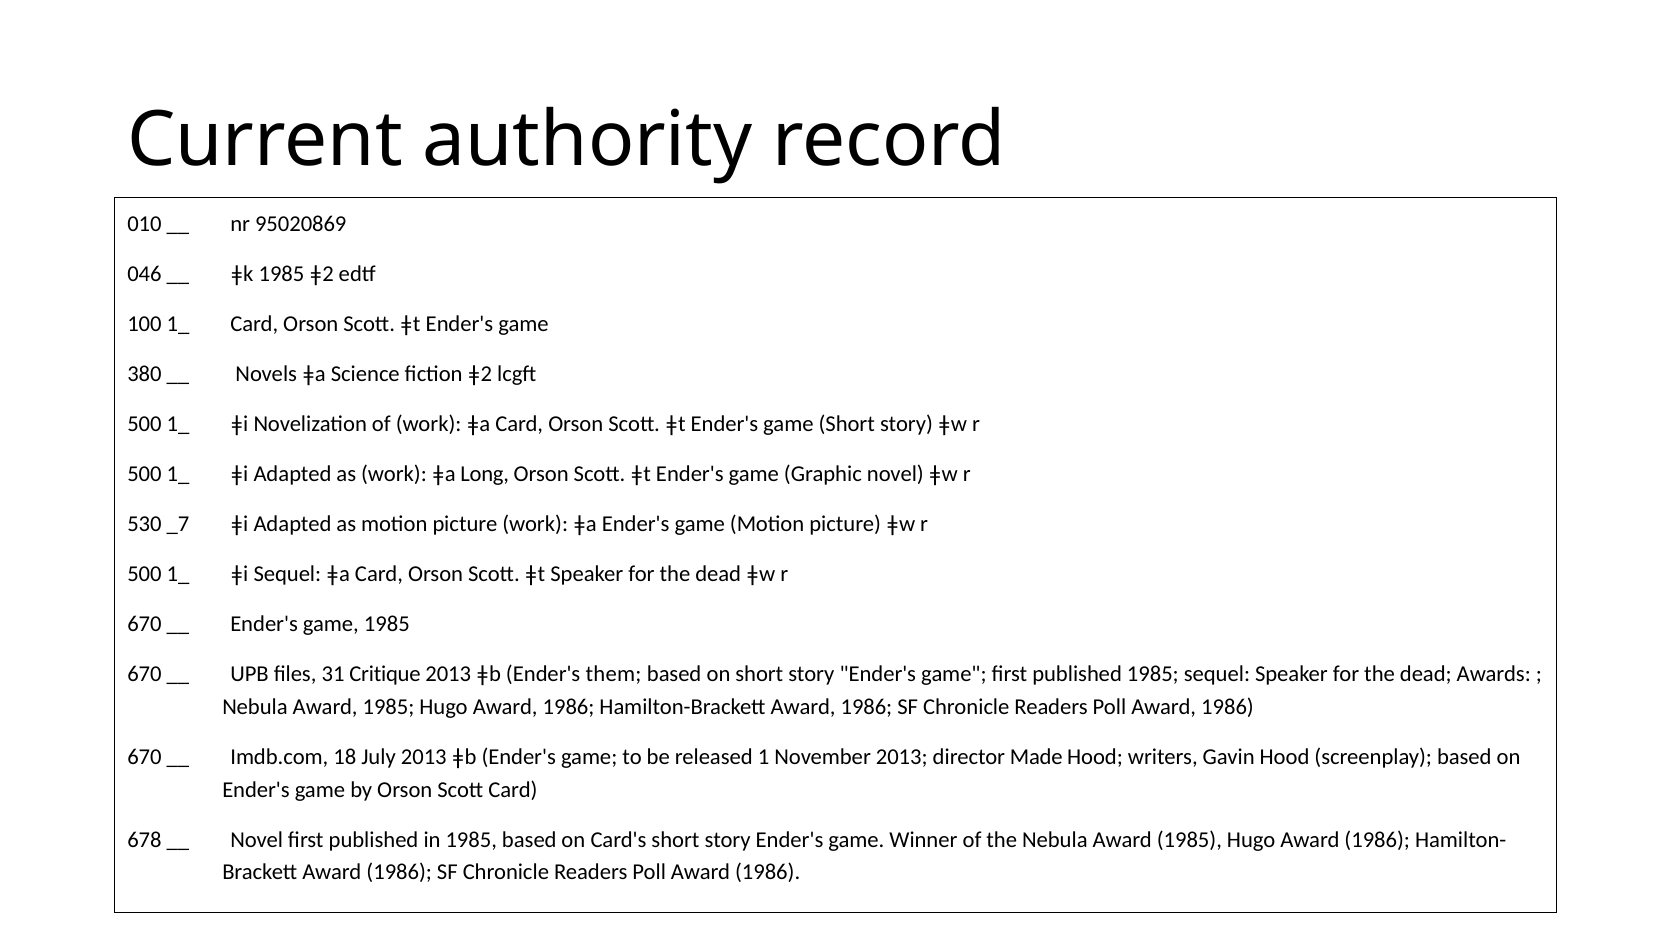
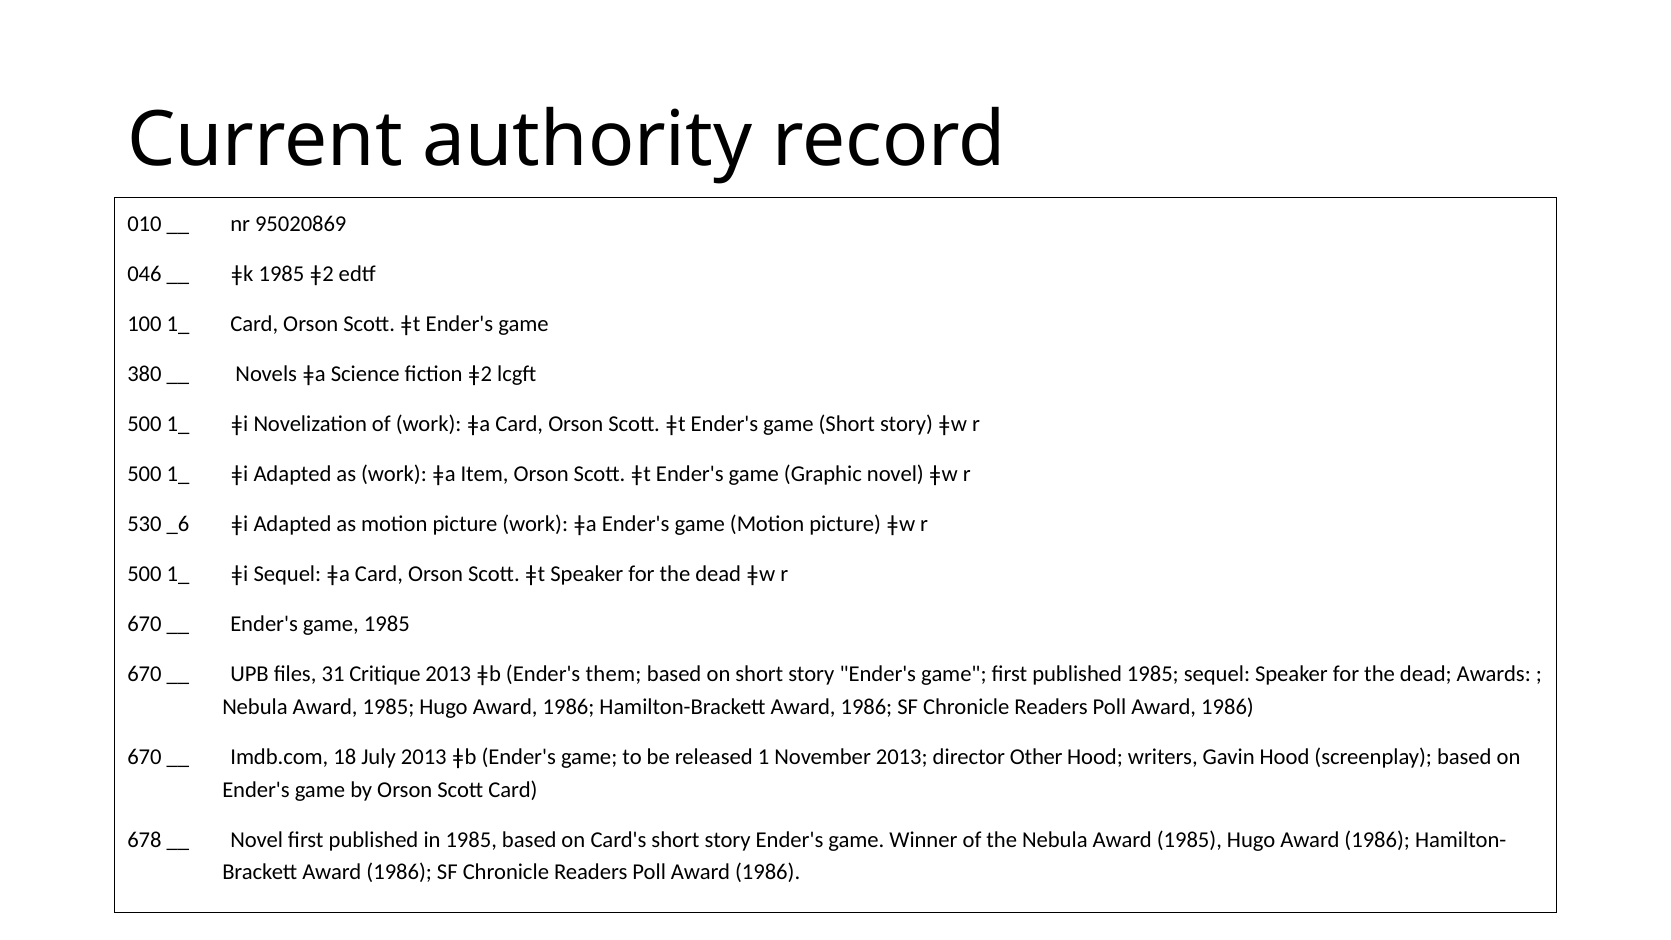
Long: Long -> Item (485, 474)
_7: _7 -> _6 (178, 524)
Made: Made -> Other (1036, 757)
